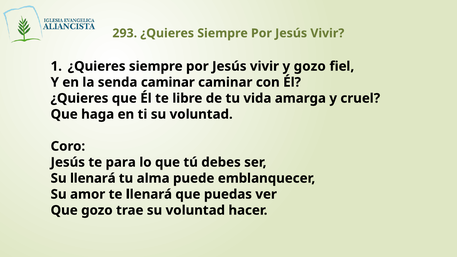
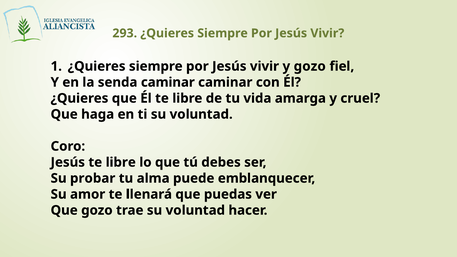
Jesús te para: para -> libre (121, 162)
Su llenará: llenará -> probar (93, 178)
